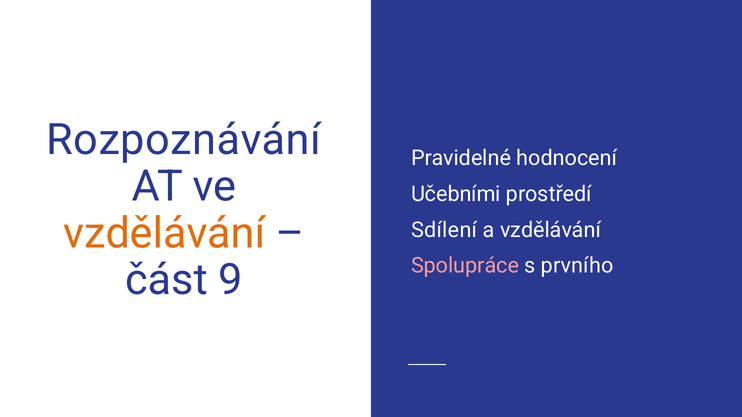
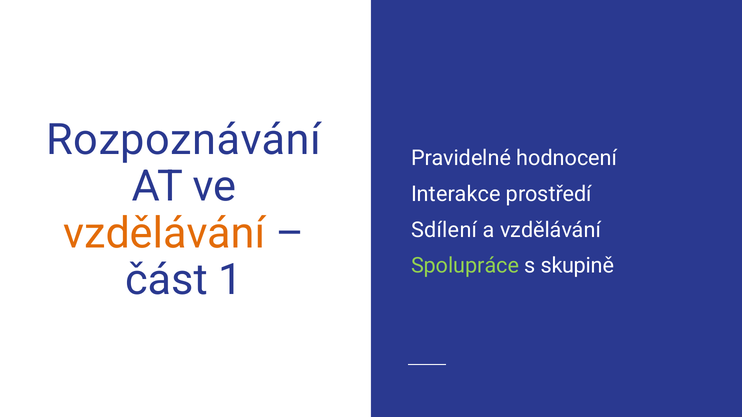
Učebními: Učebními -> Interakce (456, 194)
Spolupráce colour: pink -> light green (465, 266)
prvního: prvního -> skupině (577, 266)
9: 9 -> 1 (231, 280)
